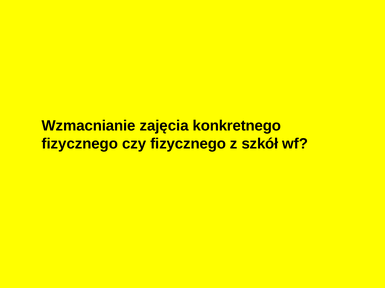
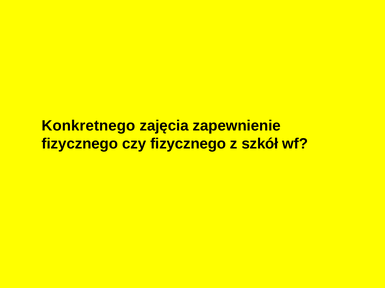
Wzmacnianie: Wzmacnianie -> Konkretnego (88, 126)
konkretnego: konkretnego -> zapewnienie (237, 126)
